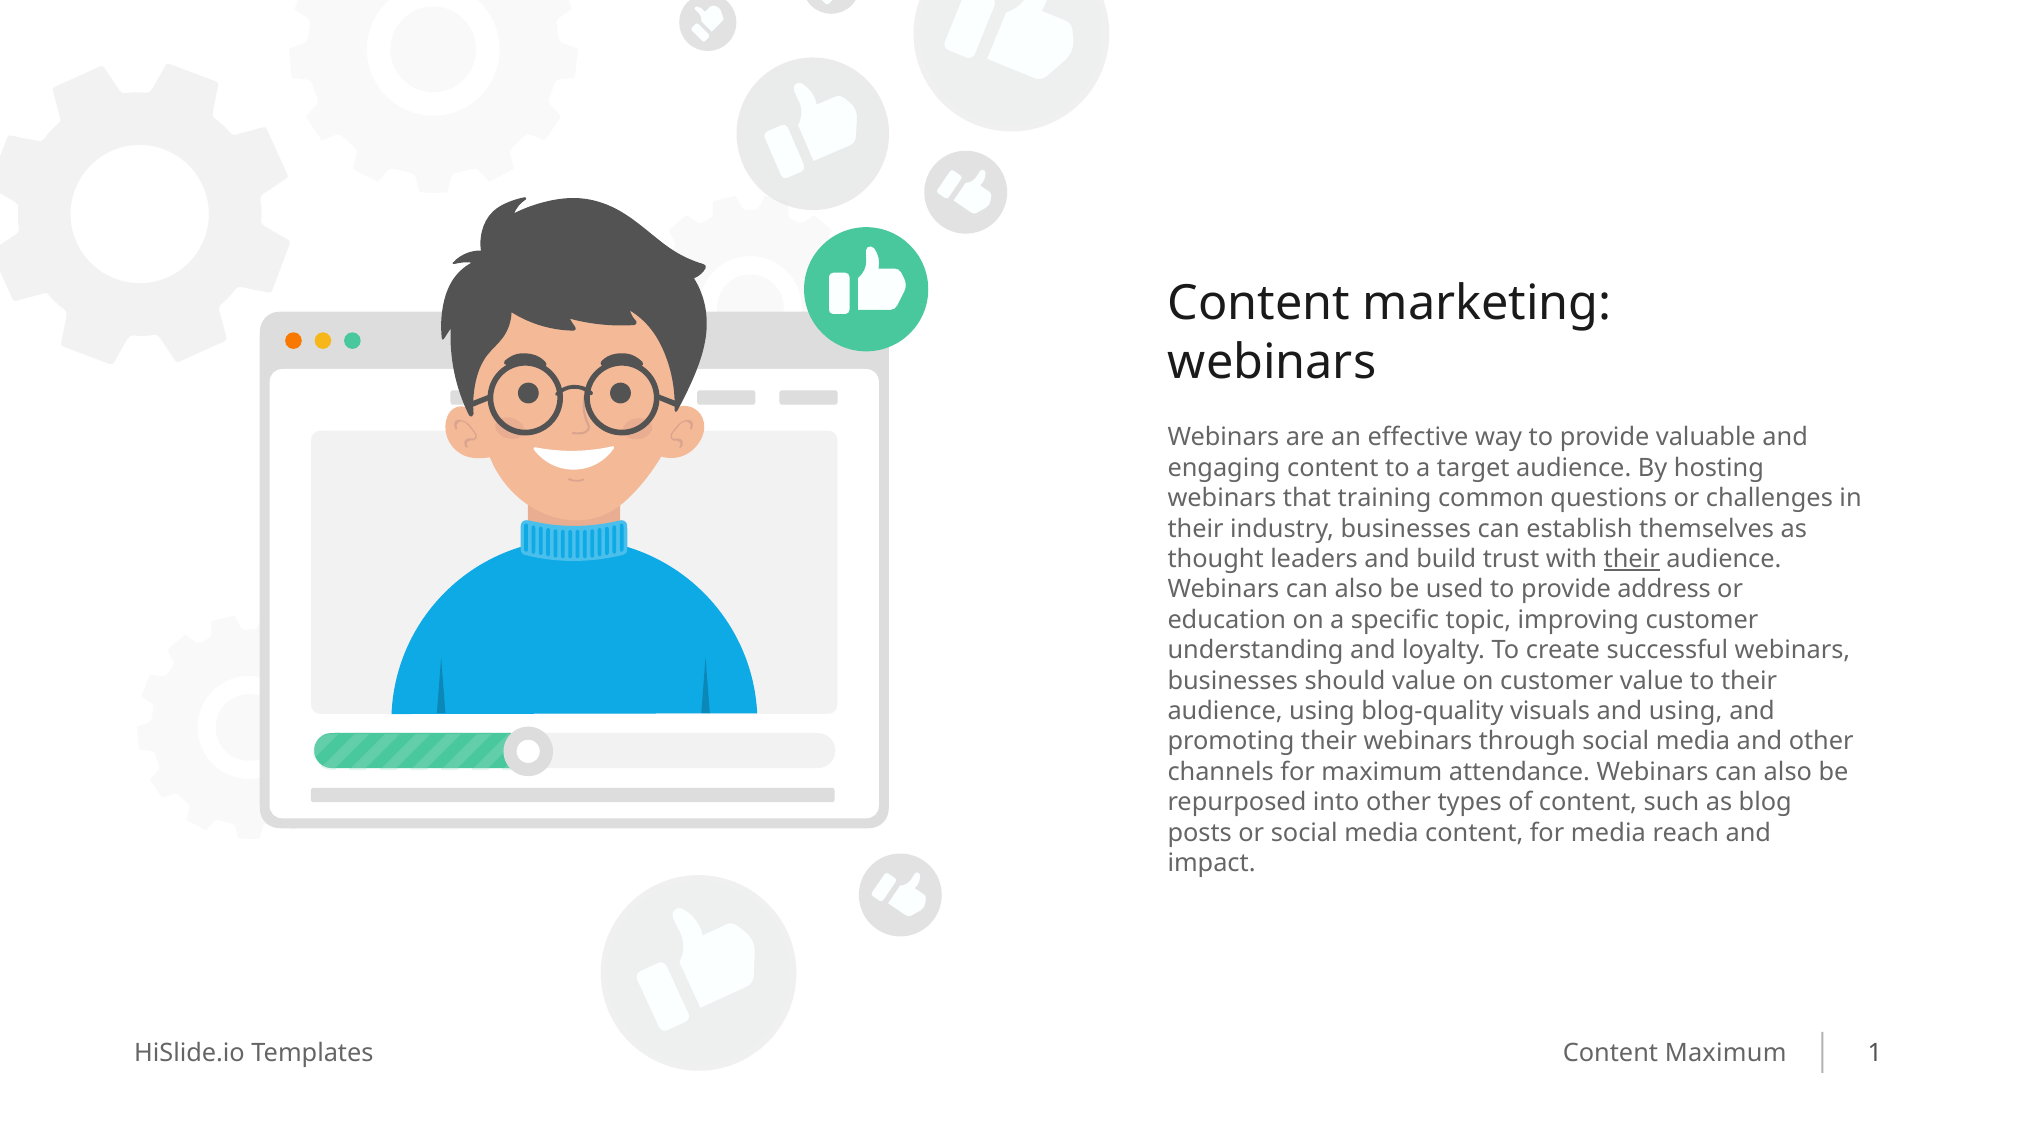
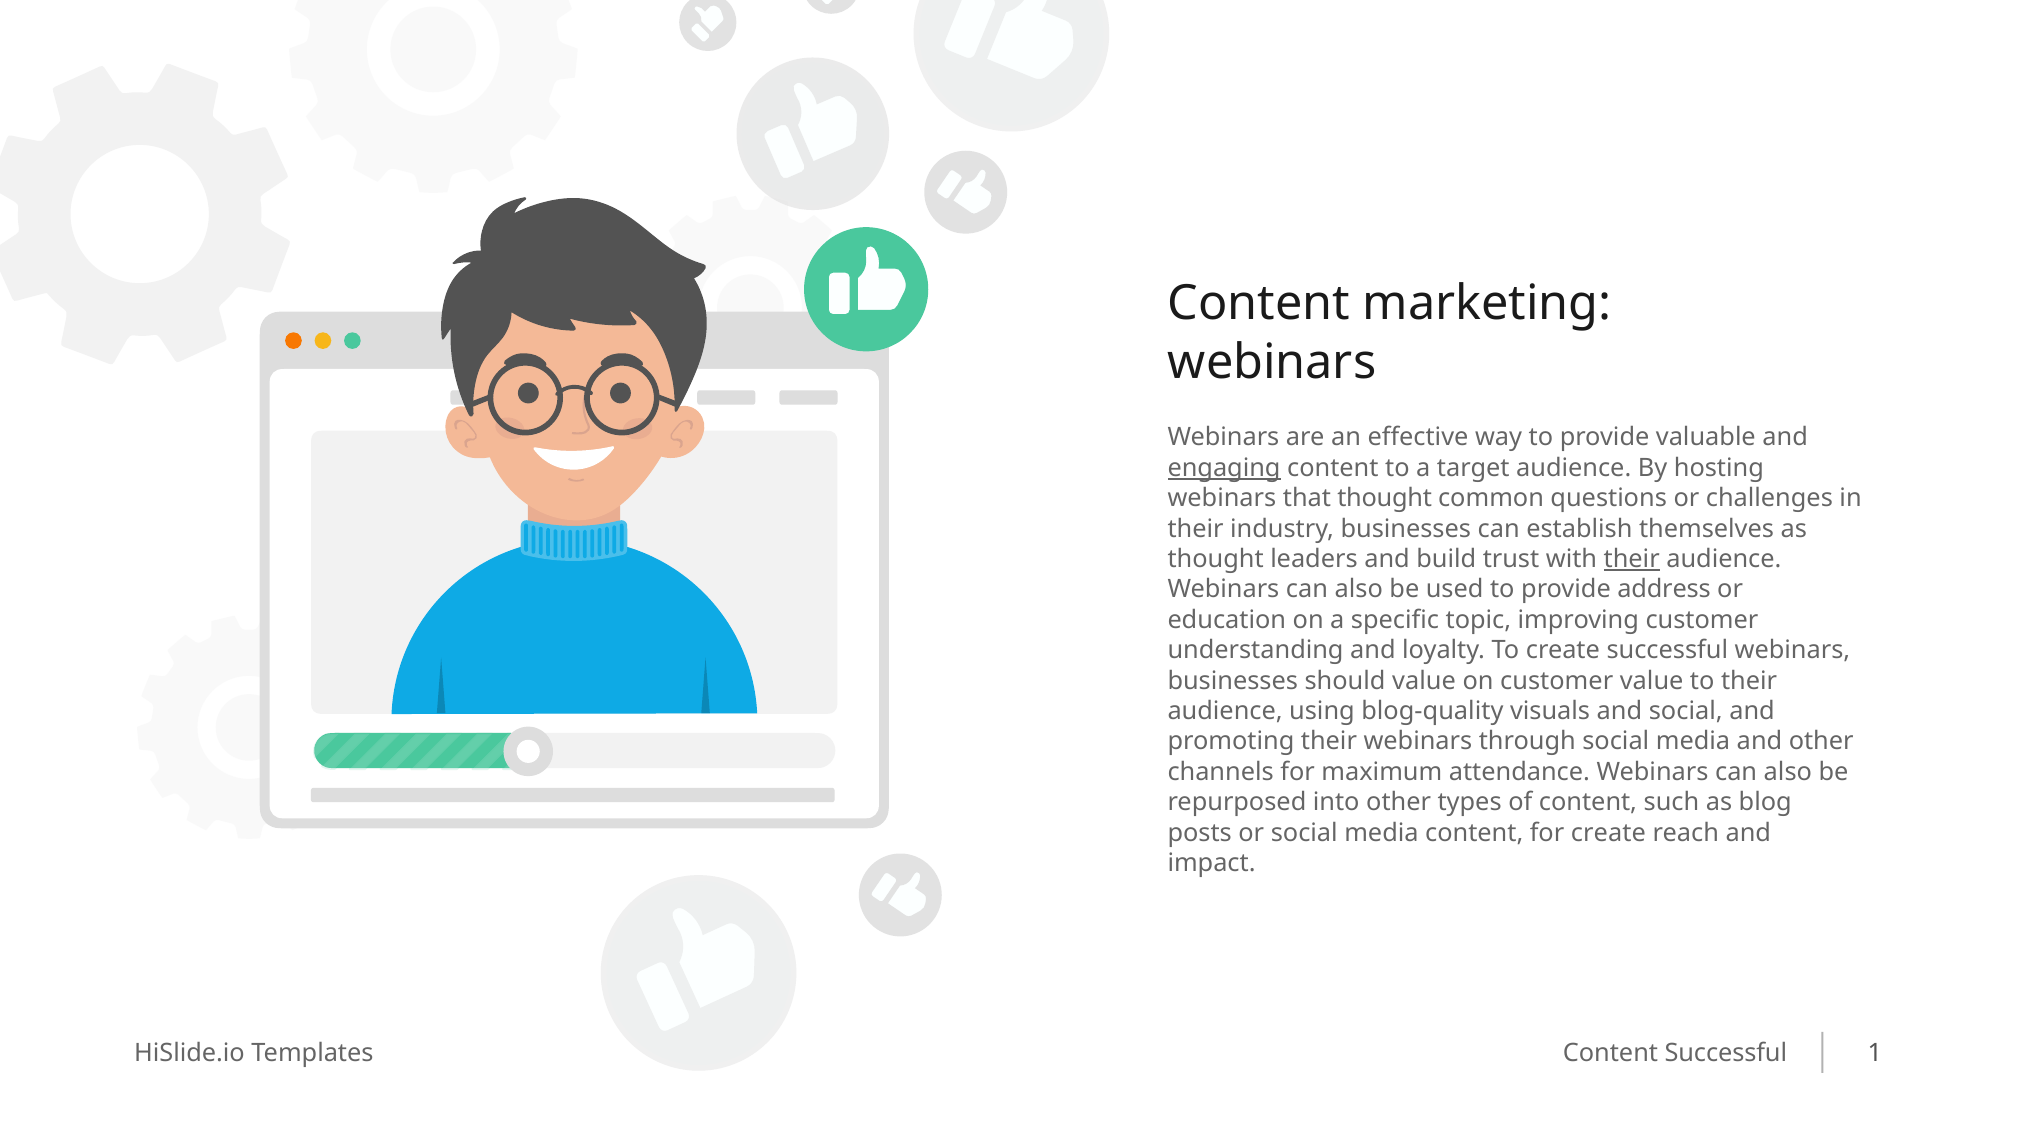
engaging underline: none -> present (1224, 468)
that training: training -> thought (1385, 498)
and using: using -> social (1686, 711)
for media: media -> create (1608, 833)
Content Maximum: Maximum -> Successful (1726, 1053)
